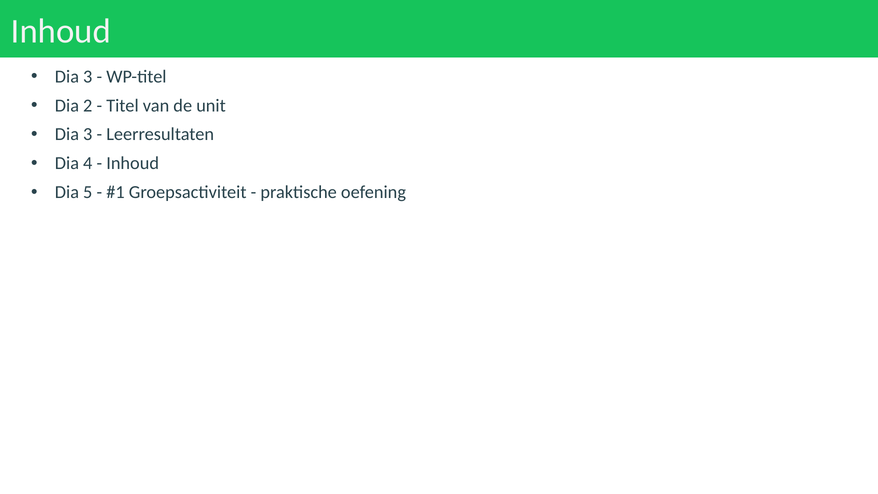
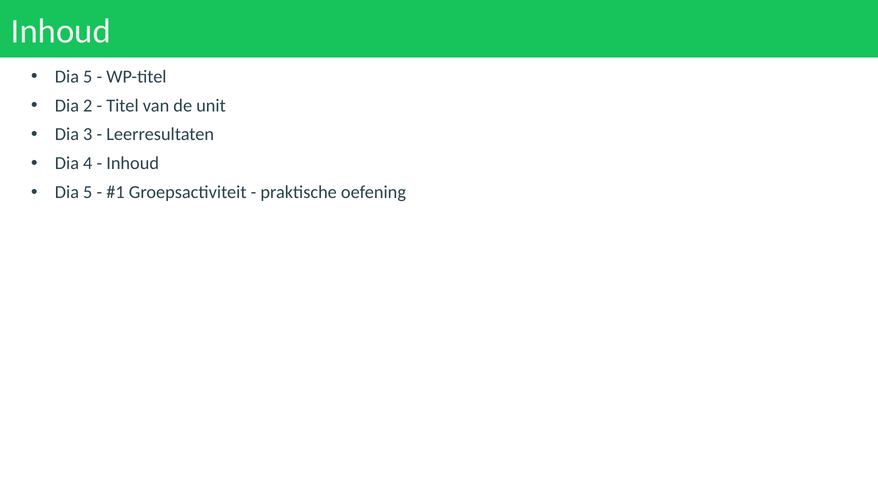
3: 3 -> 5 (88, 77)
